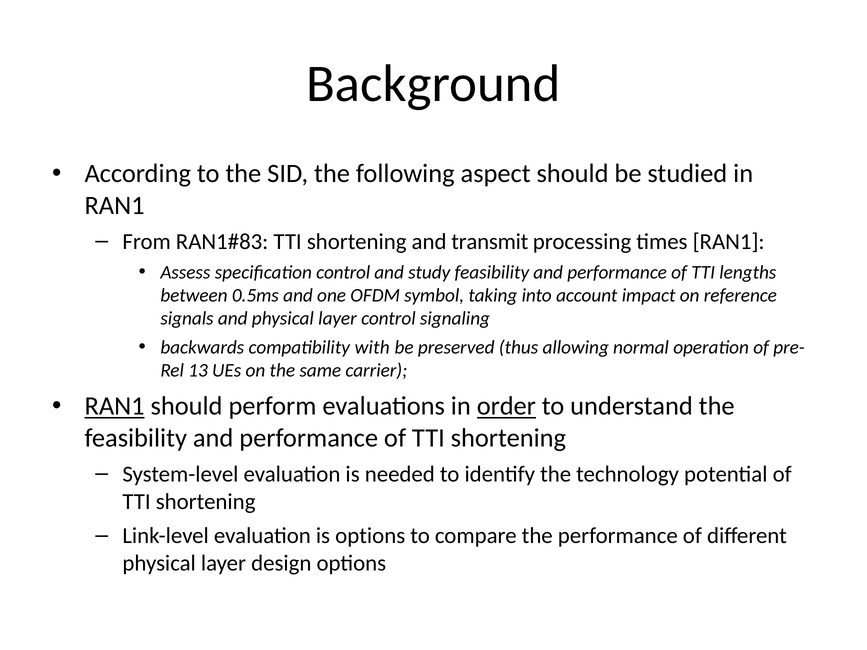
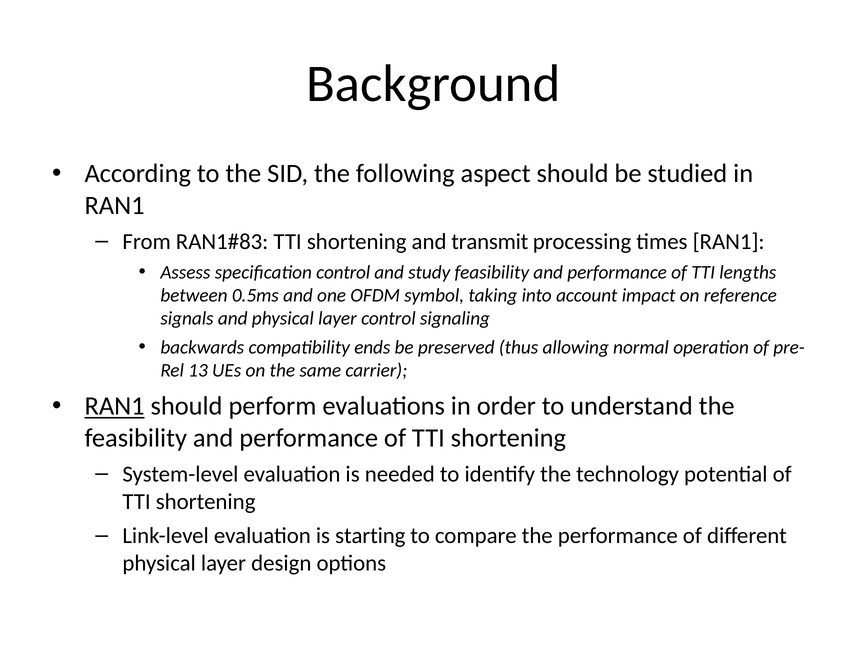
with: with -> ends (372, 348)
order underline: present -> none (506, 406)
is options: options -> starting (370, 536)
